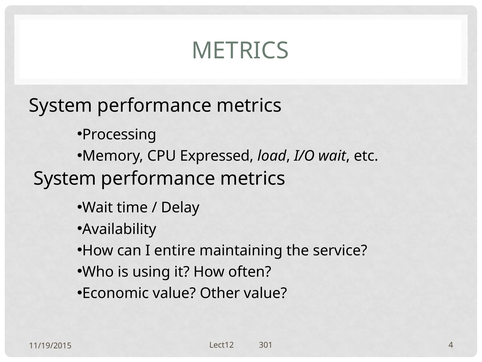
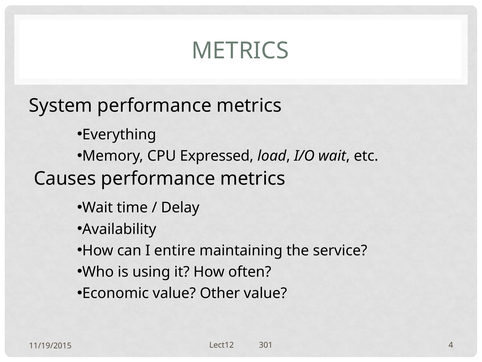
Processing: Processing -> Everything (119, 134)
System: System -> Causes (65, 178)
